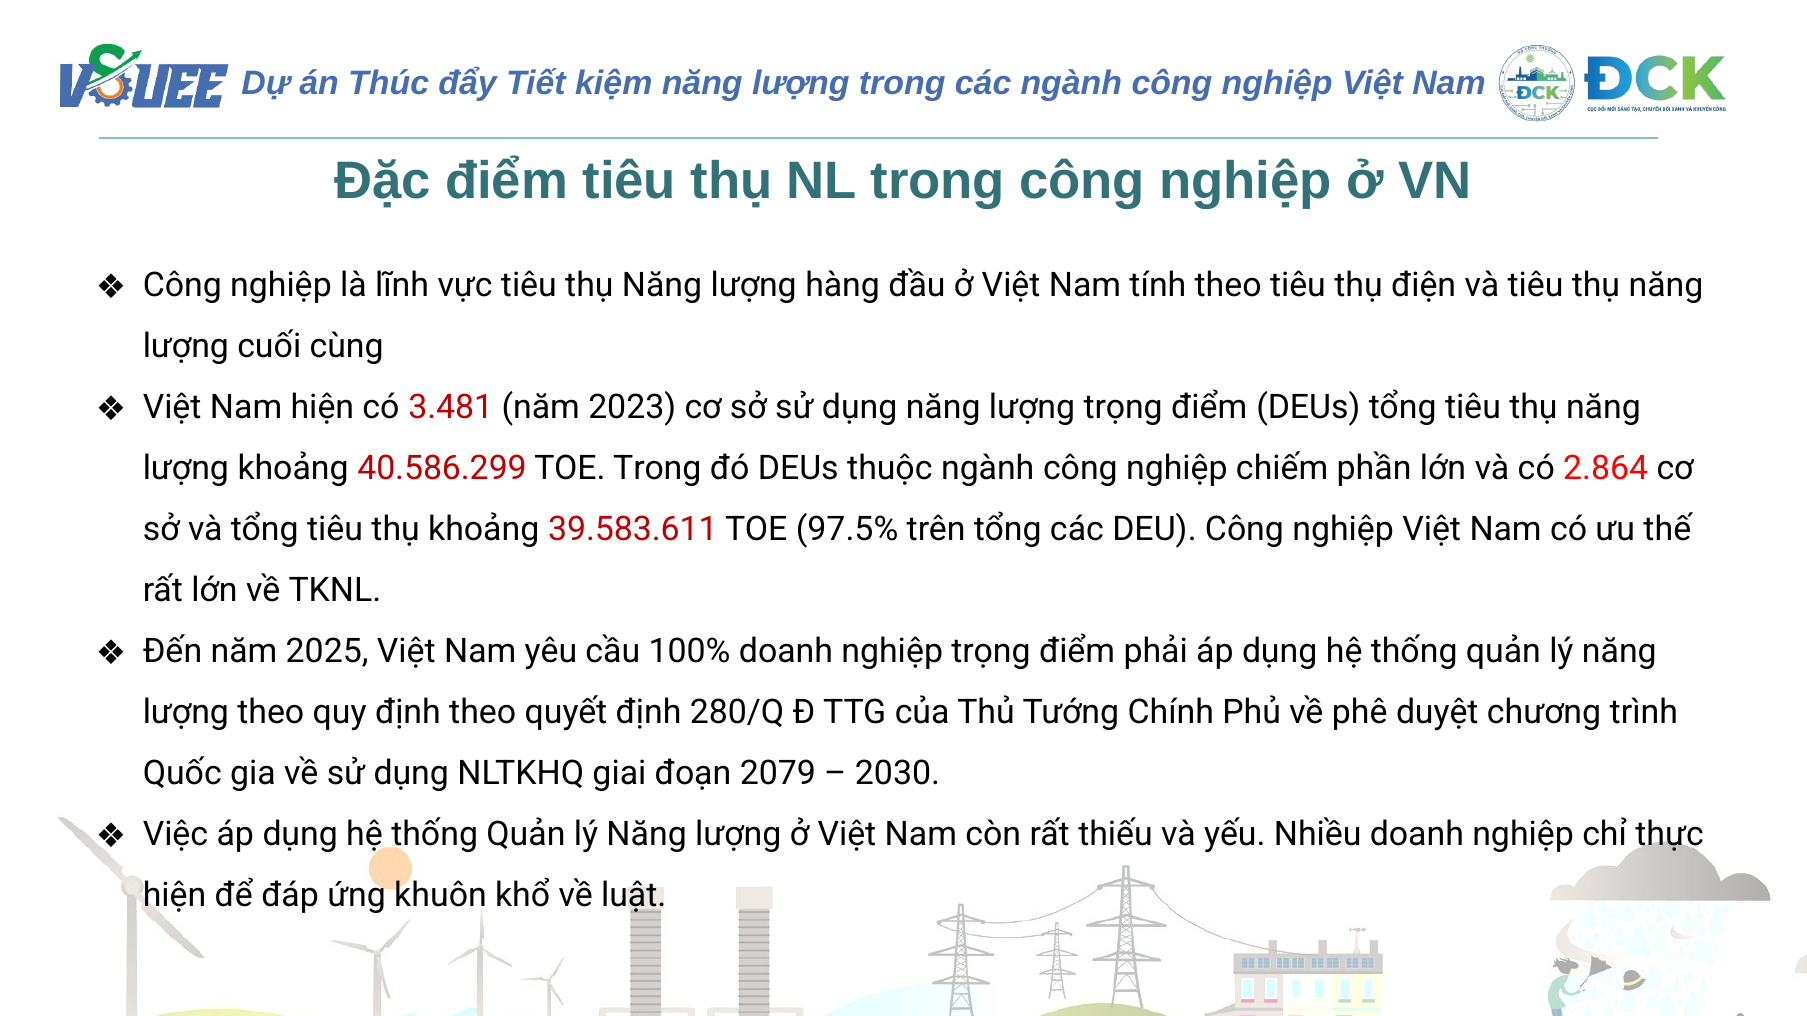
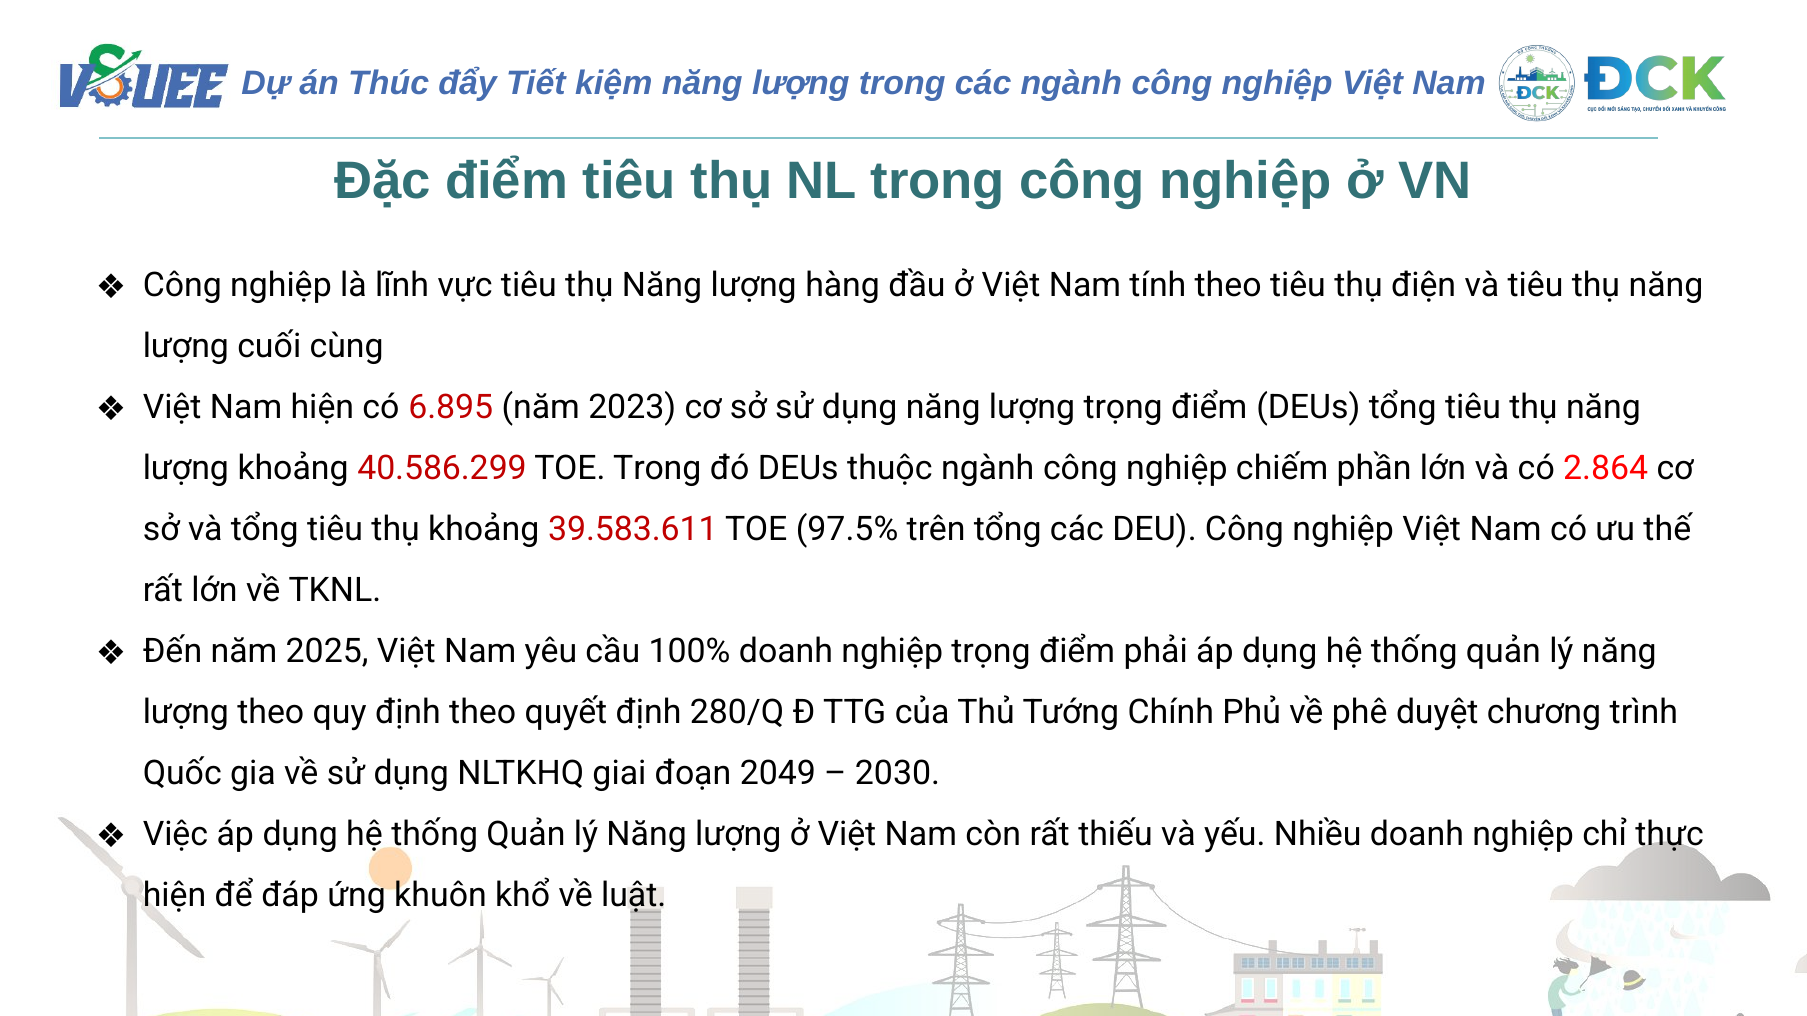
3.481: 3.481 -> 6.895 (451, 408)
2079: 2079 -> 2049 (778, 774)
